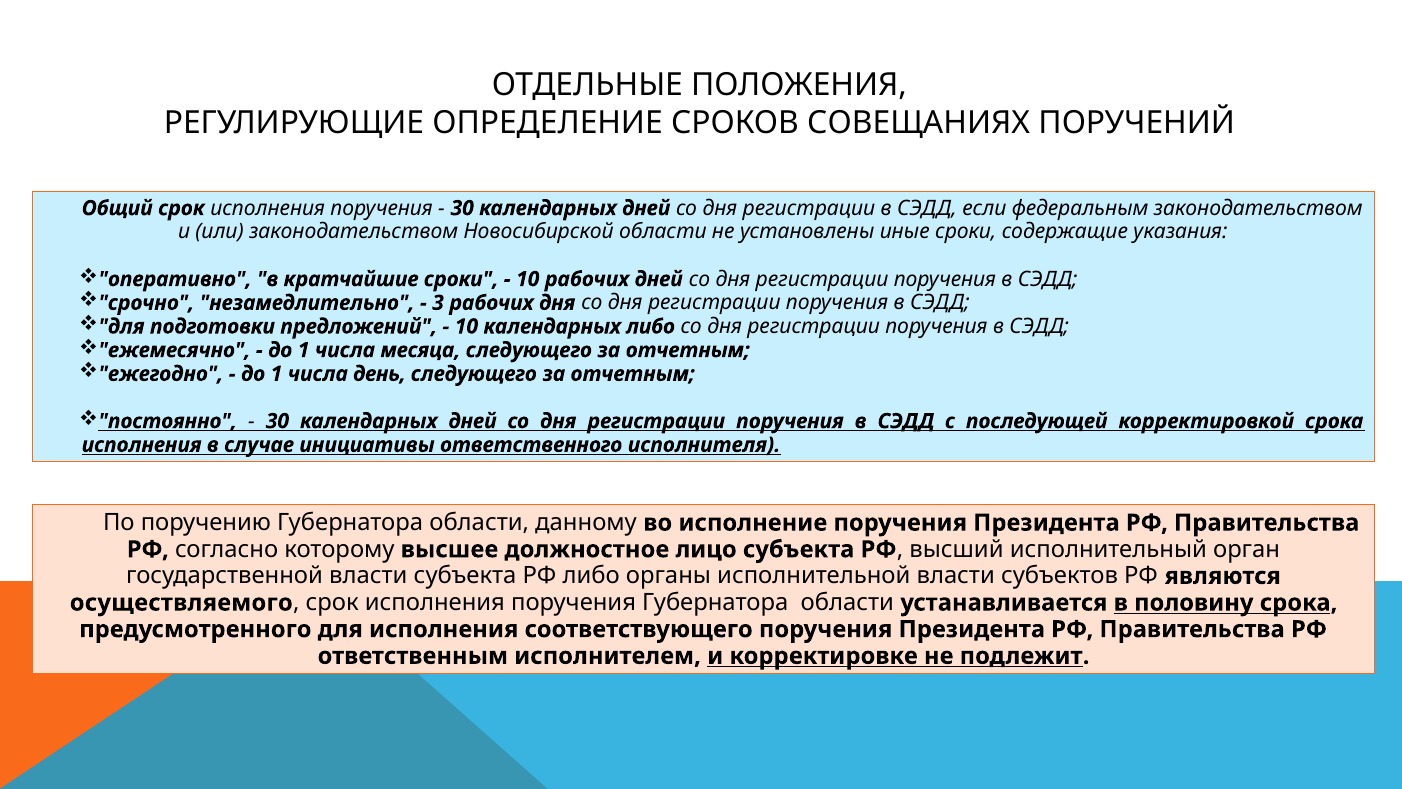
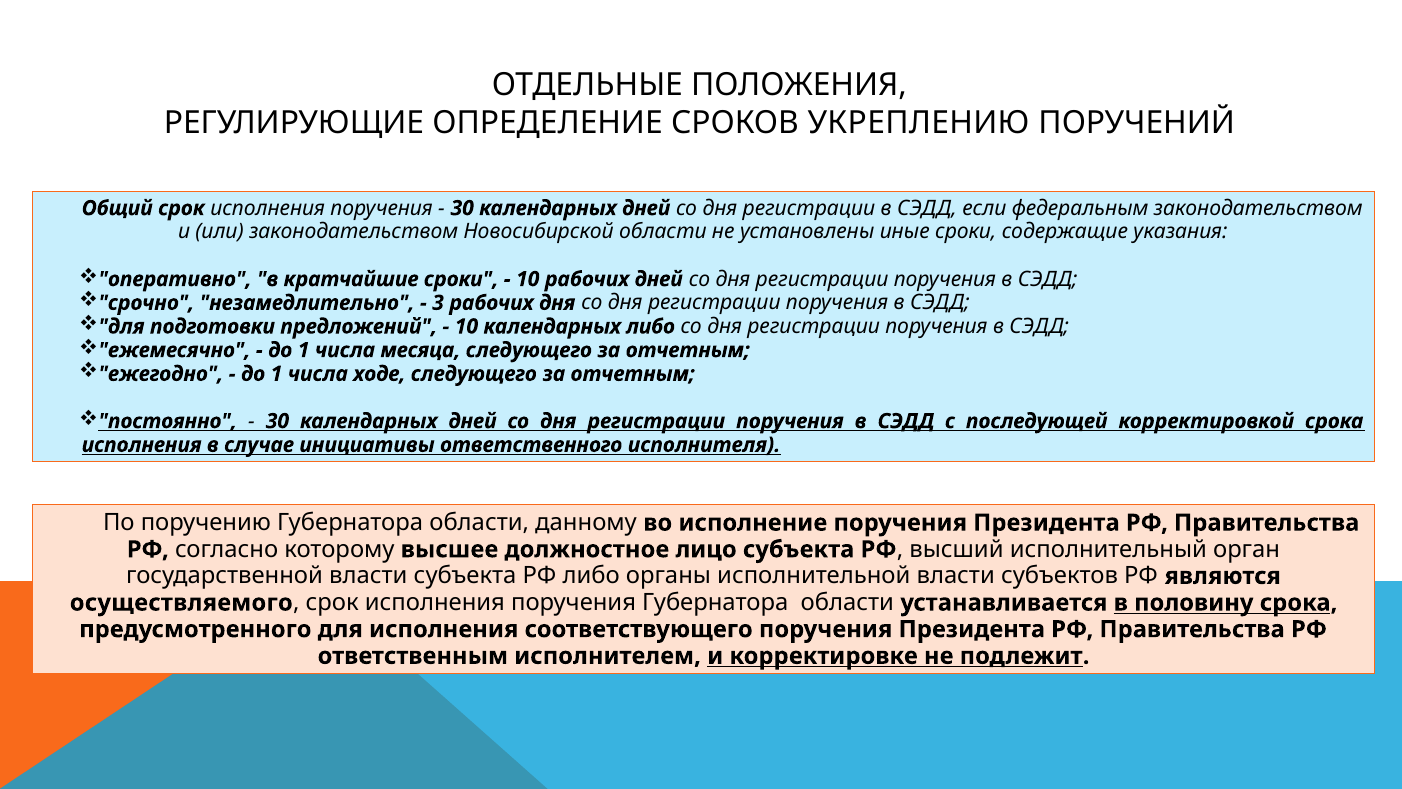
СОВЕЩАНИЯХ: СОВЕЩАНИЯХ -> УКРЕПЛЕНИЮ (919, 123)
день: день -> ходе (379, 374)
